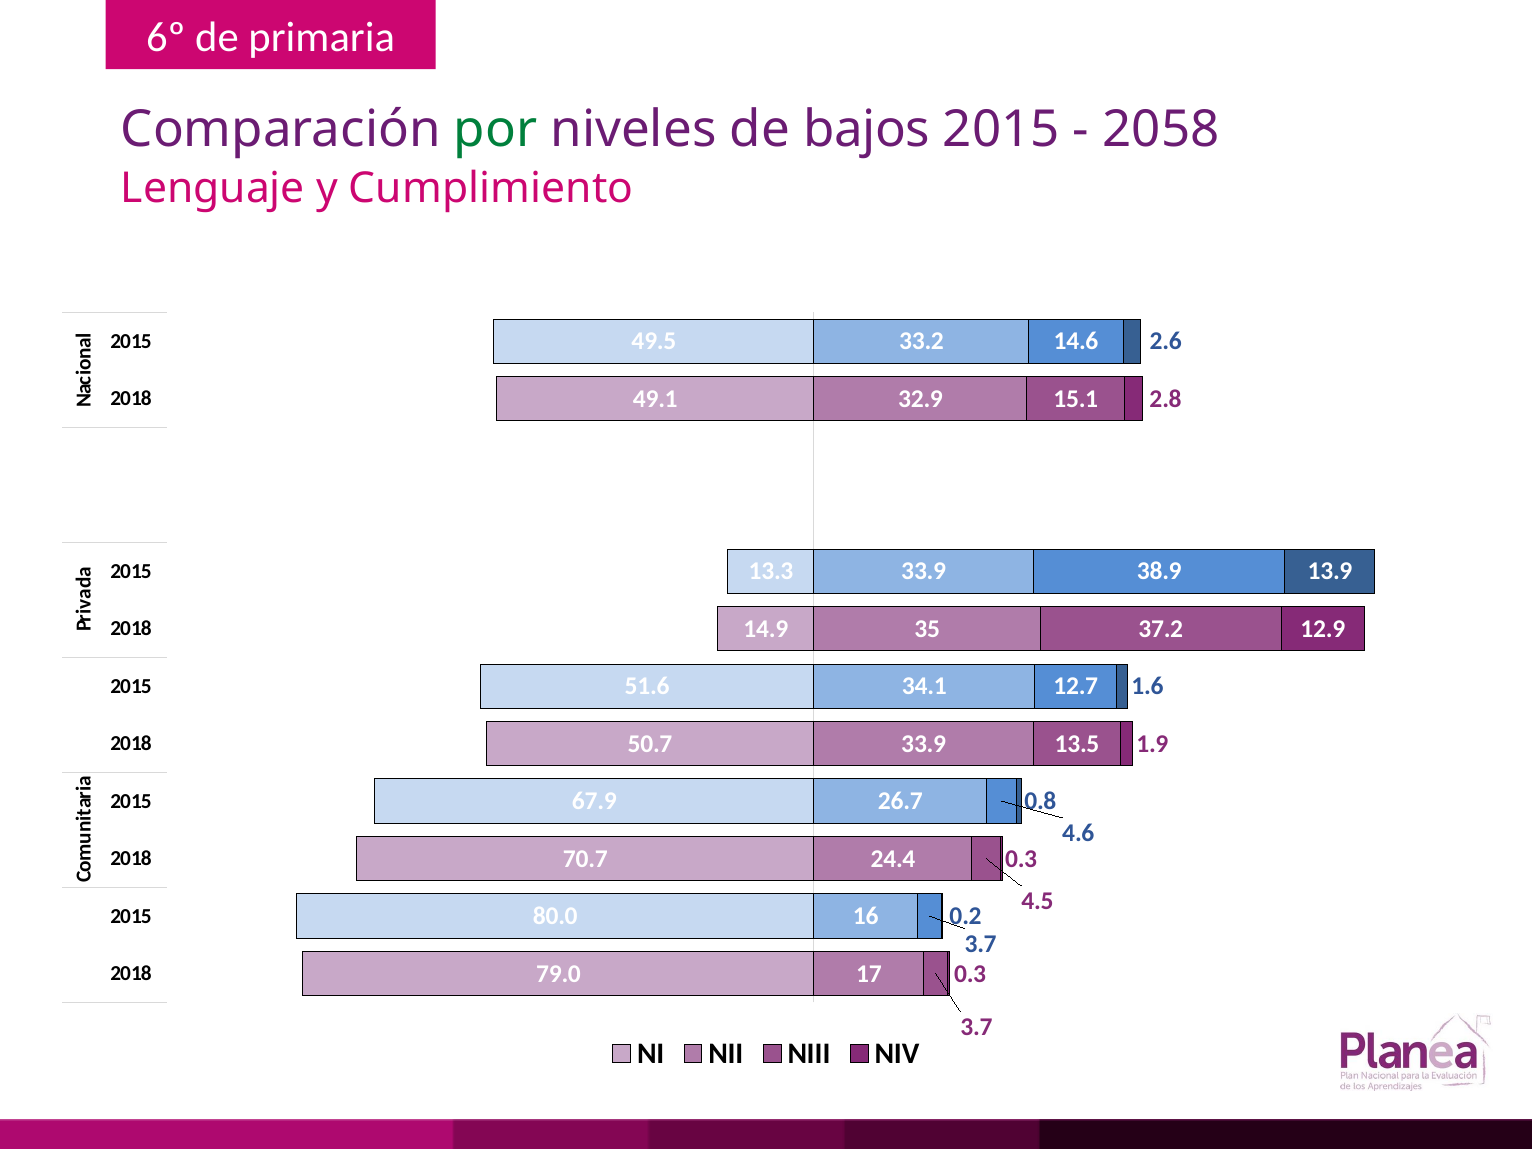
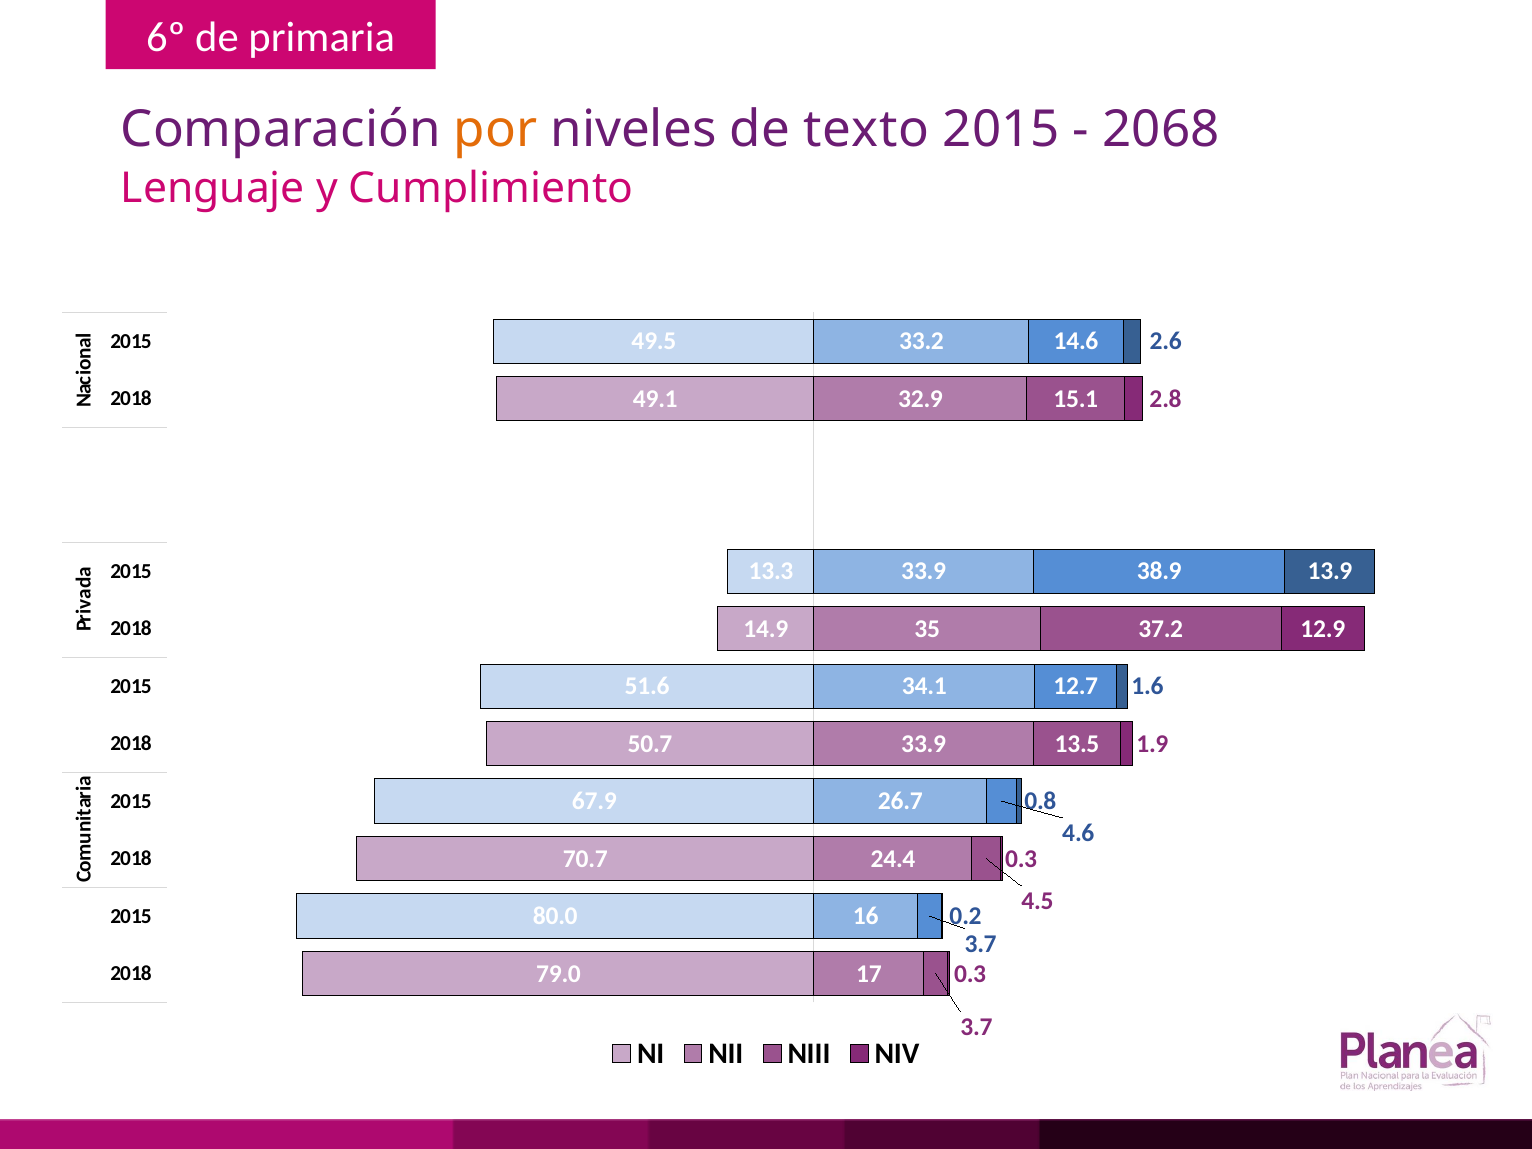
por colour: green -> orange (496, 130)
bajos: bajos -> texto (866, 130)
2058: 2058 -> 2068 (1161, 130)
